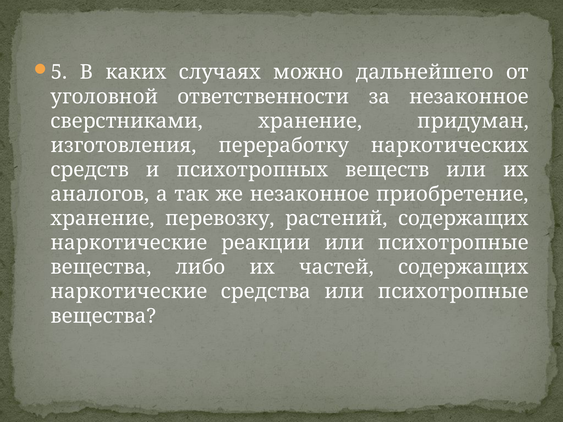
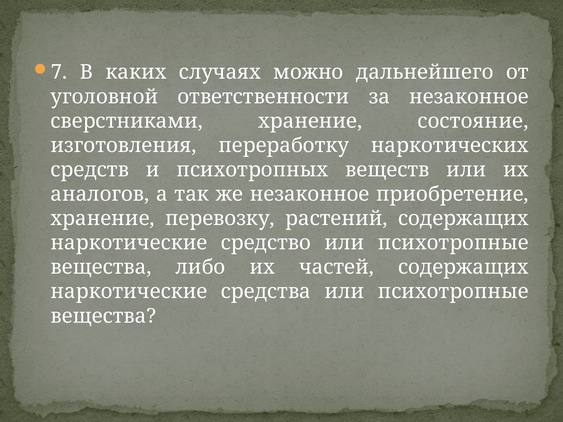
5: 5 -> 7 (59, 72)
придуман: придуман -> состояние (473, 121)
реакции: реакции -> средство (266, 243)
